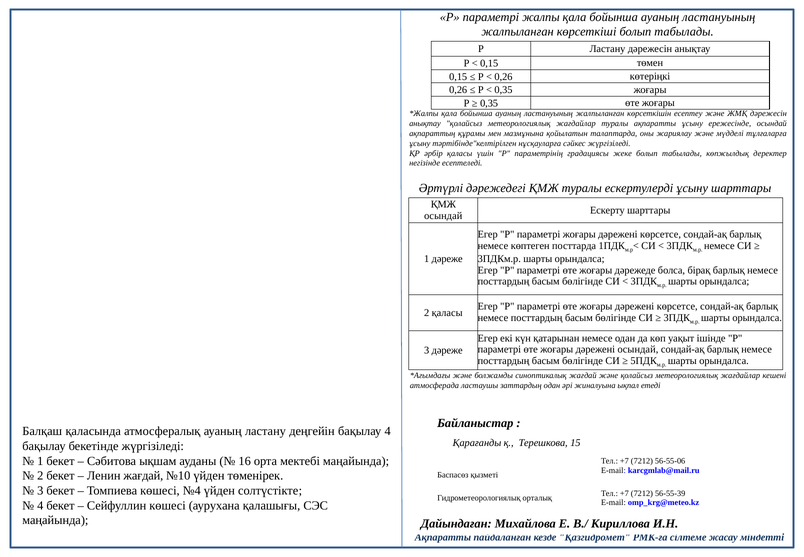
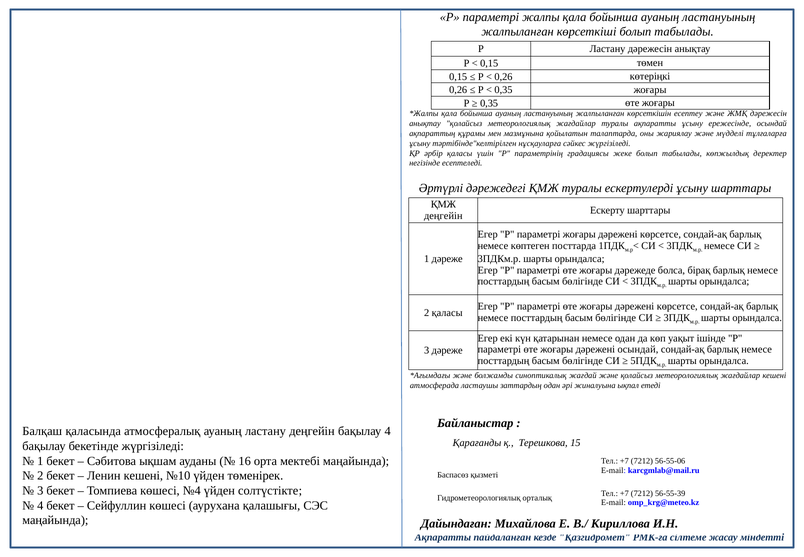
осындай: осындай -> деңгейін (443, 216)
Ленин жағдай: жағдай -> кешені (143, 475)
